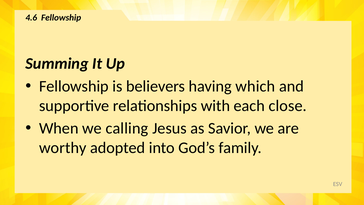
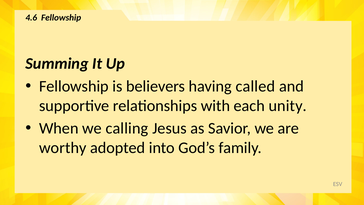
which: which -> called (255, 86)
close: close -> unity (288, 106)
